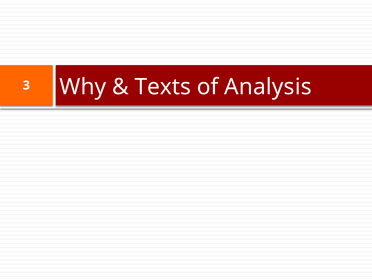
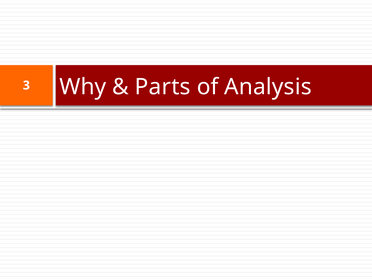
Texts: Texts -> Parts (163, 87)
